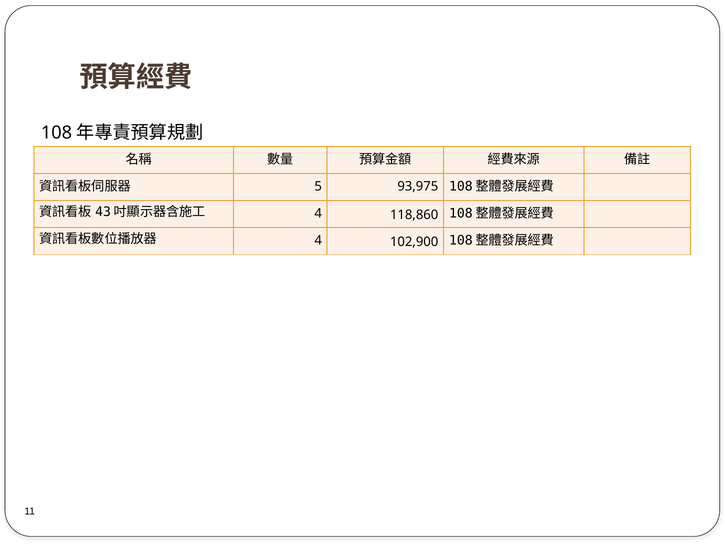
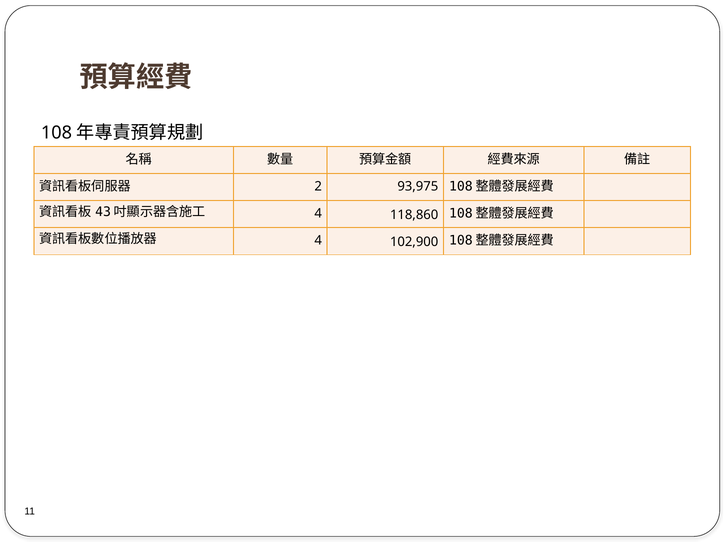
5: 5 -> 2 (318, 186)
